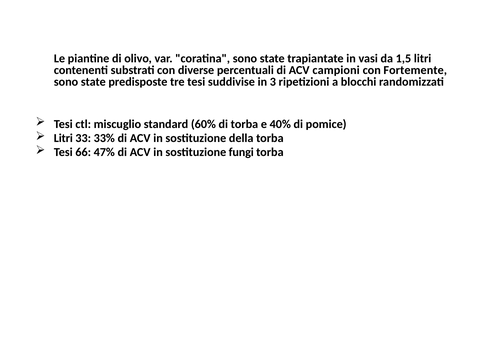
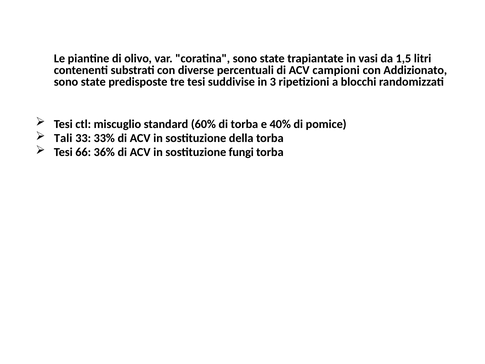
Fortemente: Fortemente -> Addizionato (415, 70)
Litri: Litri -> Tali (63, 138)
47%: 47% -> 36% (104, 152)
